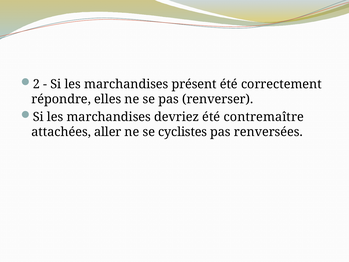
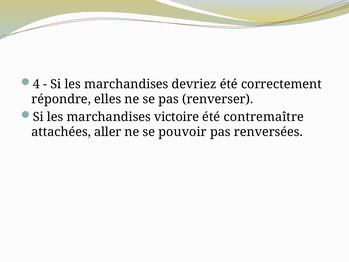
2: 2 -> 4 (36, 84)
présent: présent -> devriez (194, 84)
devriez: devriez -> victoire (177, 117)
cyclistes: cyclistes -> pouvoir (183, 132)
